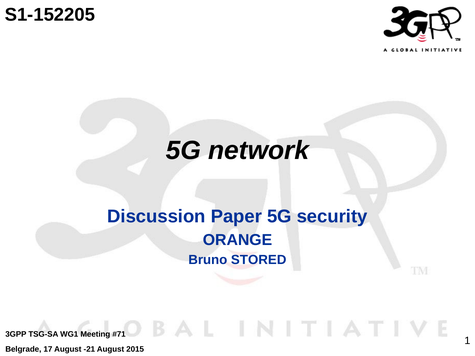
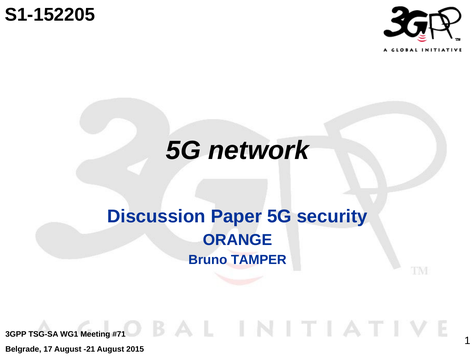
STORED: STORED -> TAMPER (259, 260)
